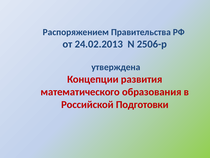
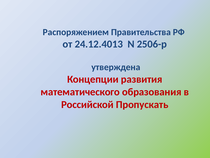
24.02.2013: 24.02.2013 -> 24.12.4013 (99, 44)
Подготовки: Подготовки -> Пропускать (142, 104)
